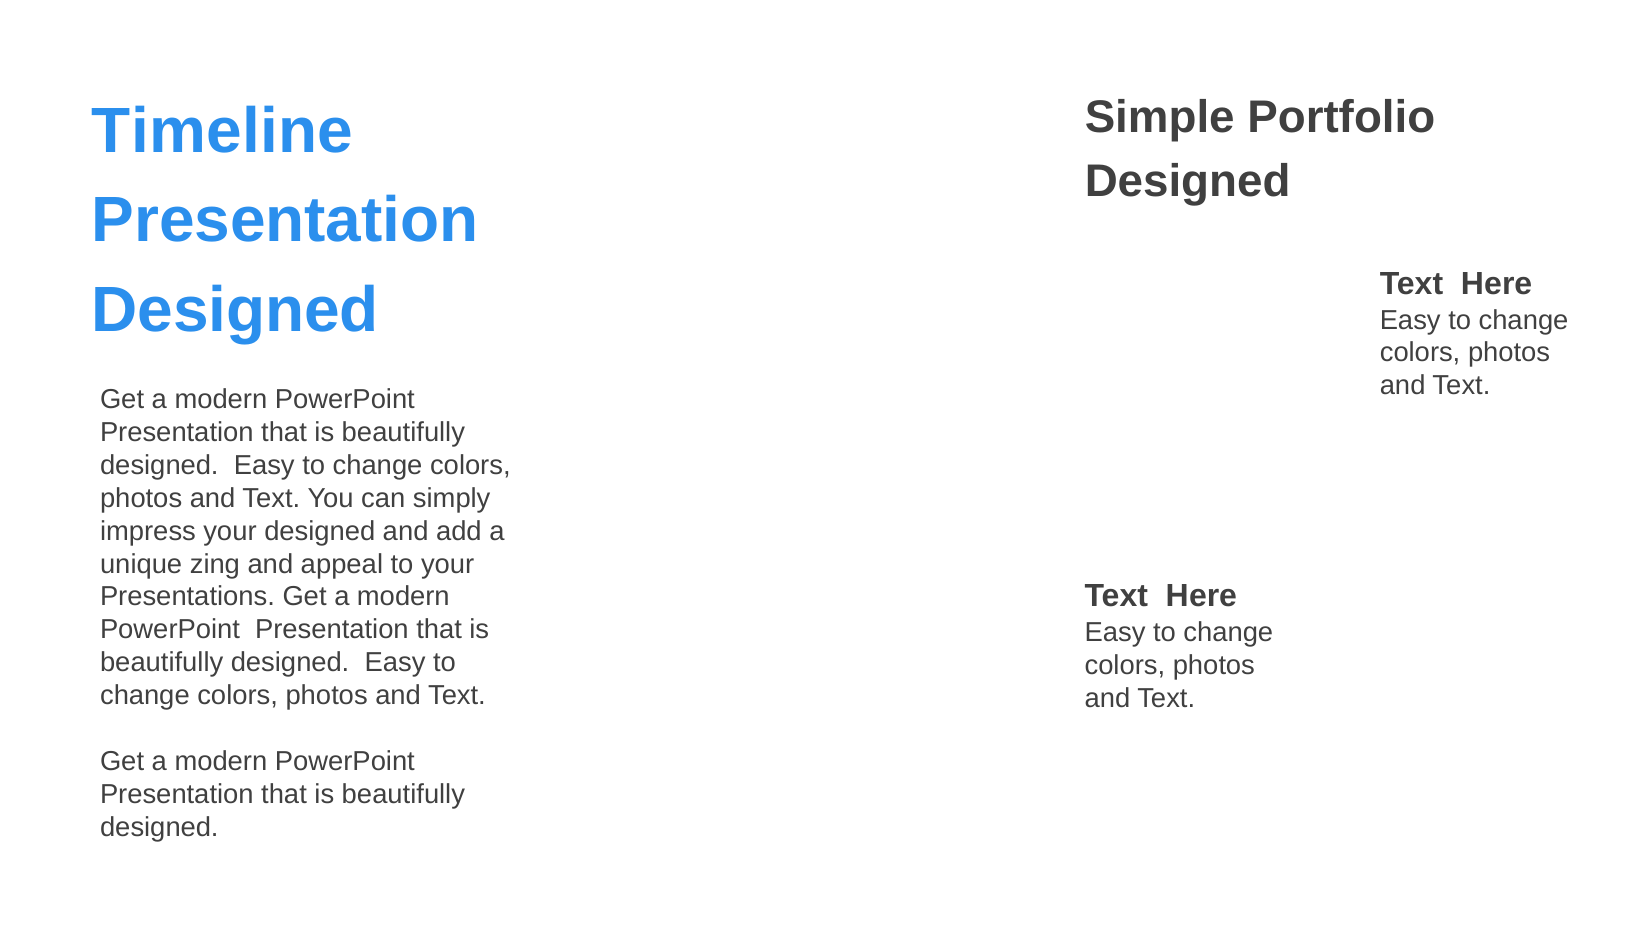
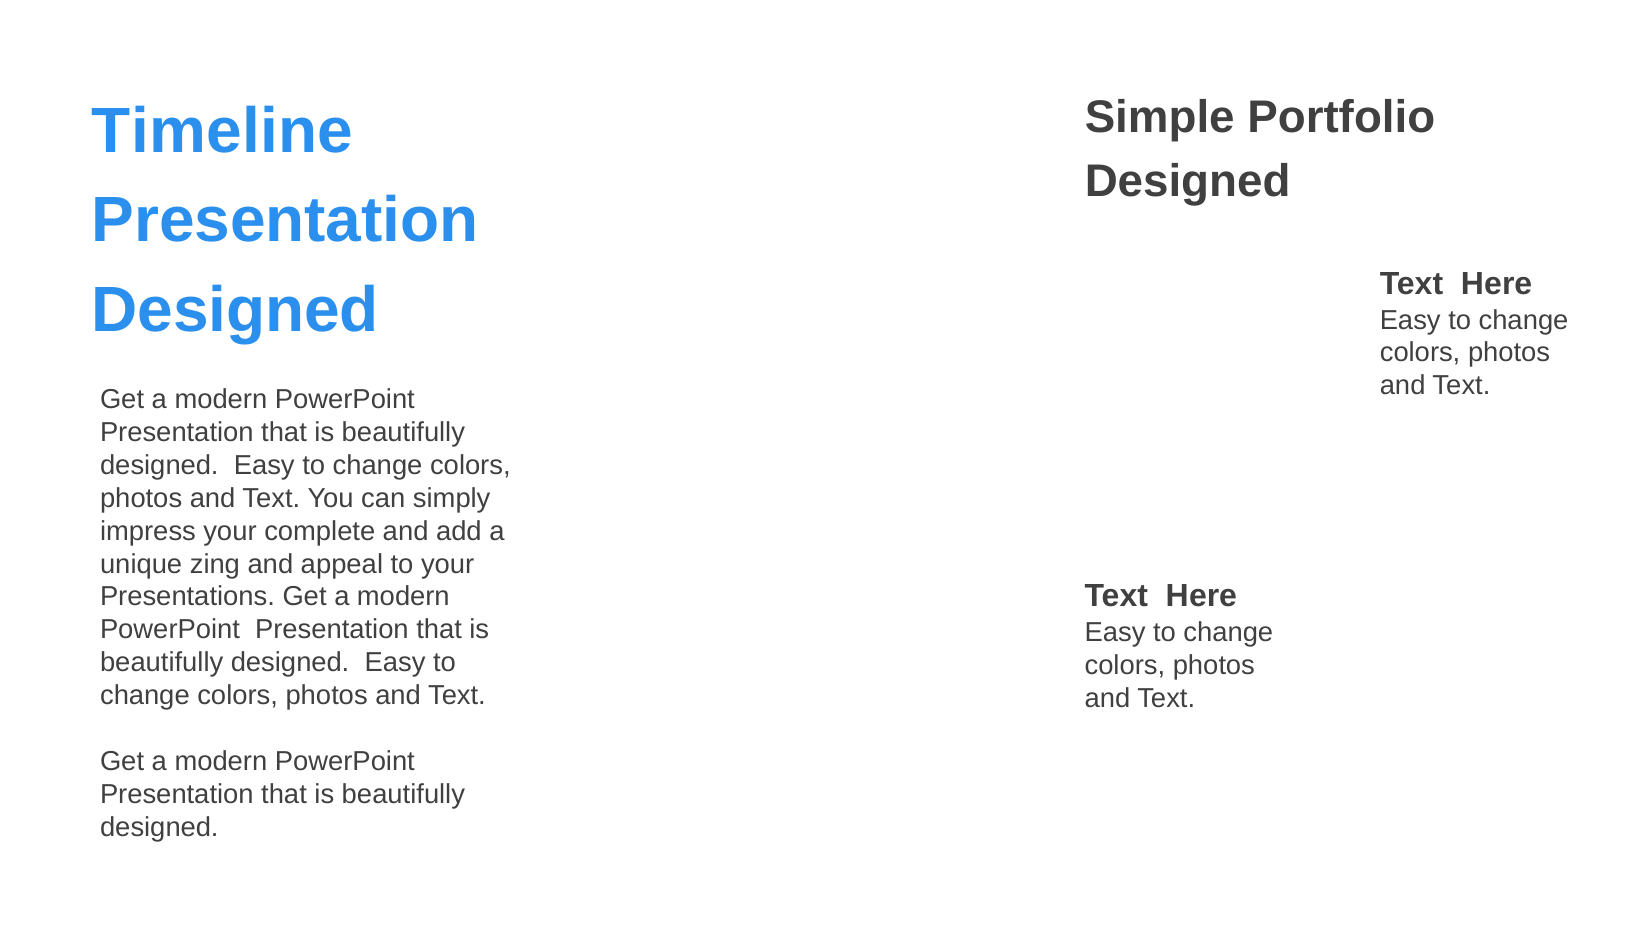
your designed: designed -> complete (320, 531)
